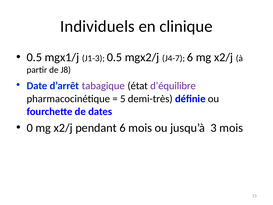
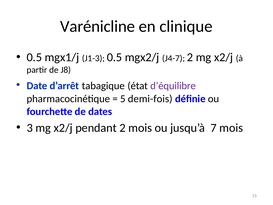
Individuels: Individuels -> Varénicline (98, 26)
J4-7 6: 6 -> 2 (190, 57)
tabagique colour: purple -> black (103, 86)
demi-très: demi-très -> demi-fois (150, 99)
0: 0 -> 3 (30, 128)
pendant 6: 6 -> 2 (123, 128)
3: 3 -> 7 (214, 128)
